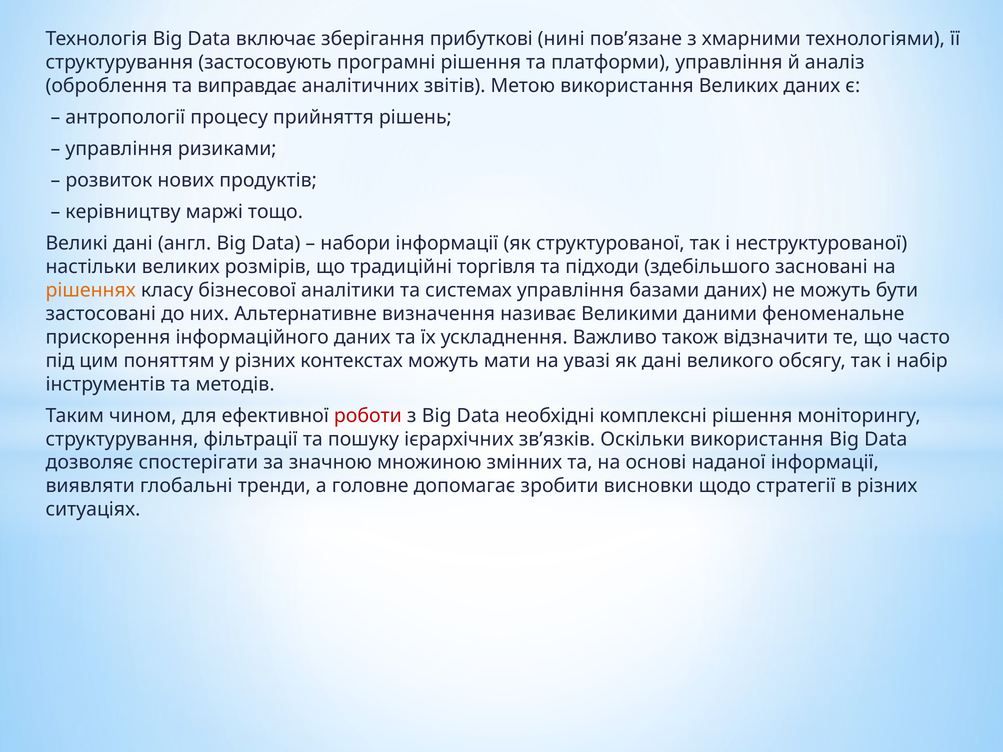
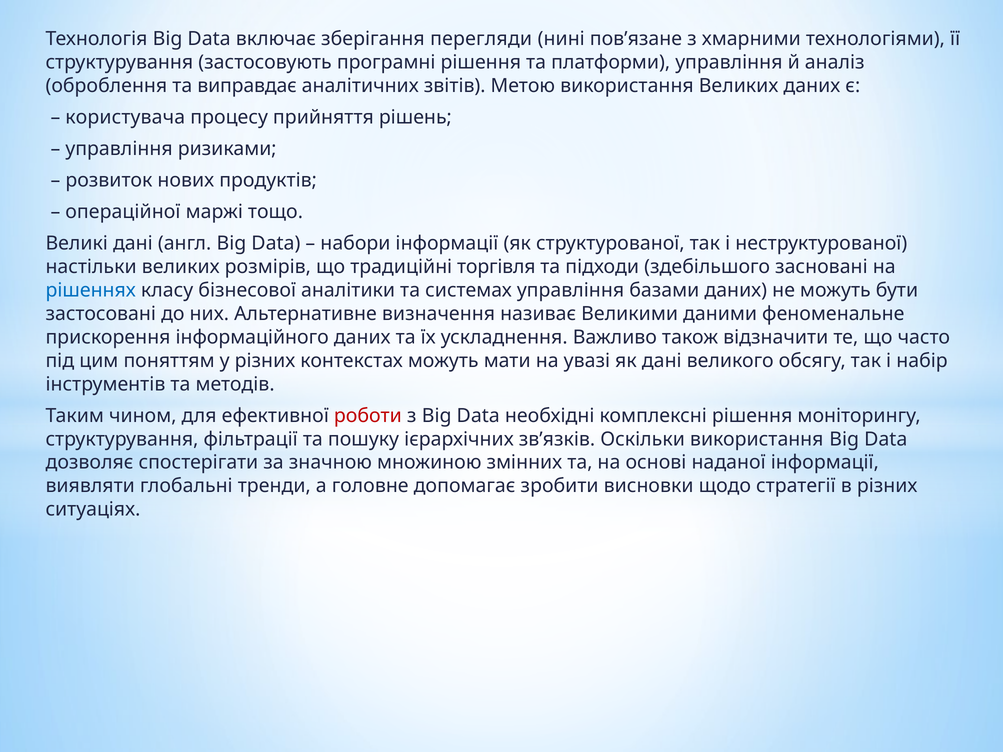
прибуткові: прибуткові -> перегляди (481, 39)
антропології: антропології -> користувача (125, 117)
керівництву: керівництву -> операційної (123, 212)
рішеннях colour: orange -> blue (91, 290)
